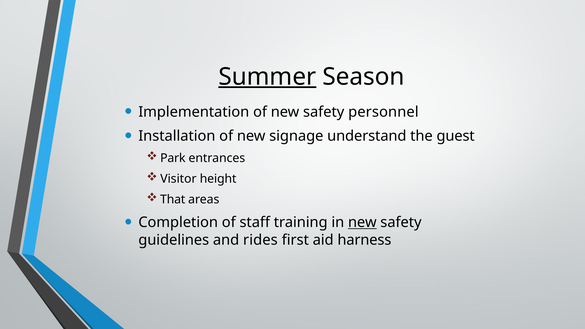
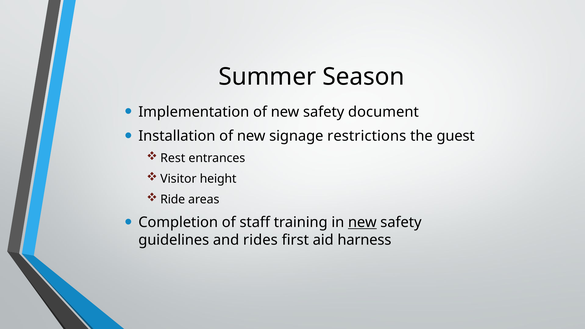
Summer underline: present -> none (267, 77)
personnel: personnel -> document (383, 112)
understand: understand -> restrictions (367, 136)
Park: Park -> Rest (173, 158)
That: That -> Ride (173, 200)
